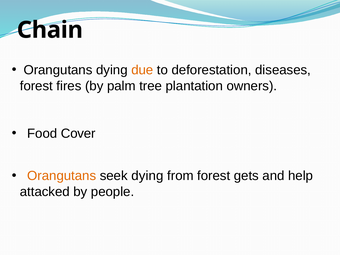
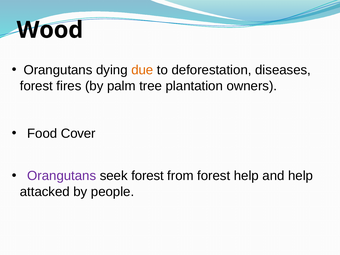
Chain: Chain -> Wood (50, 30)
Orangutans colour: orange -> purple (62, 176)
seek dying: dying -> forest (147, 176)
forest gets: gets -> help (246, 176)
